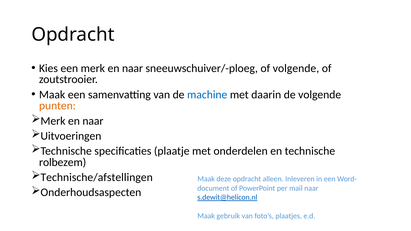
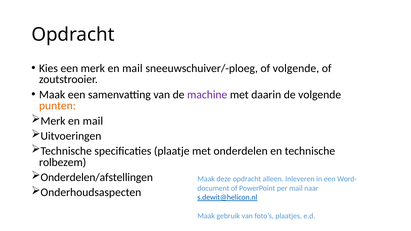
een merk en naar: naar -> mail (132, 68)
machine colour: blue -> purple (207, 95)
naar: naar -> mail (93, 121)
Technische/afstellingen: Technische/afstellingen -> Onderdelen/afstellingen (97, 177)
